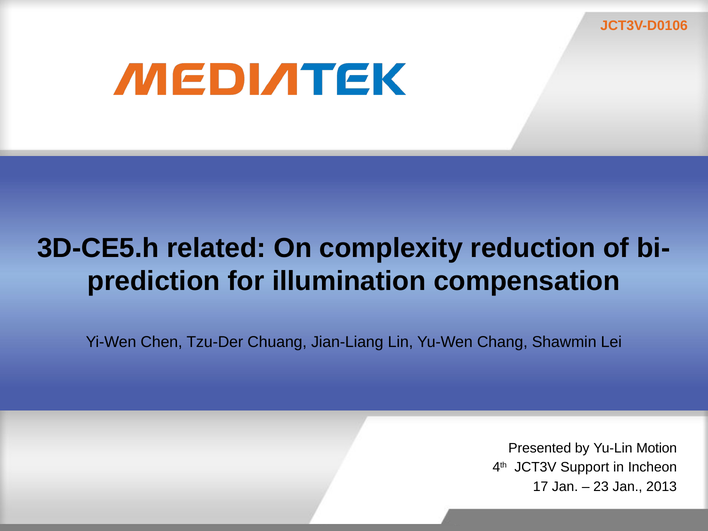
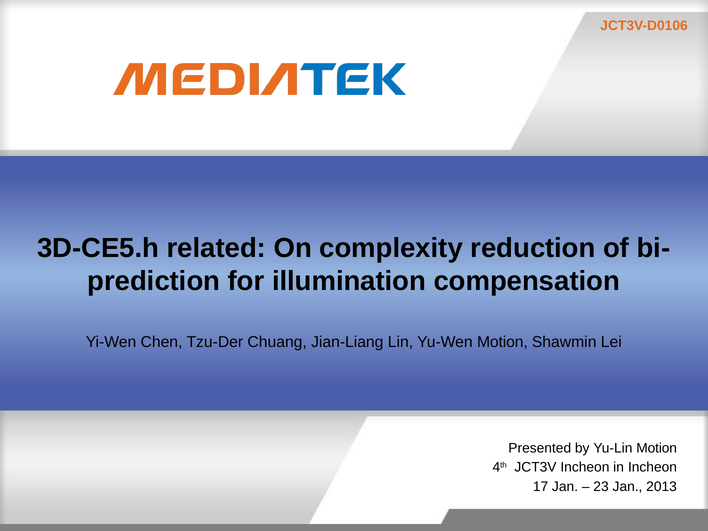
Yu-Wen Chang: Chang -> Motion (502, 342)
JCT3V Support: Support -> Incheon (585, 467)
